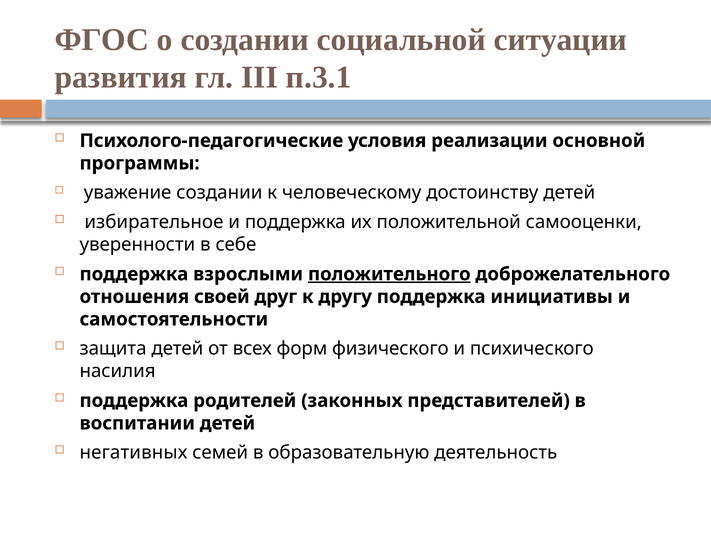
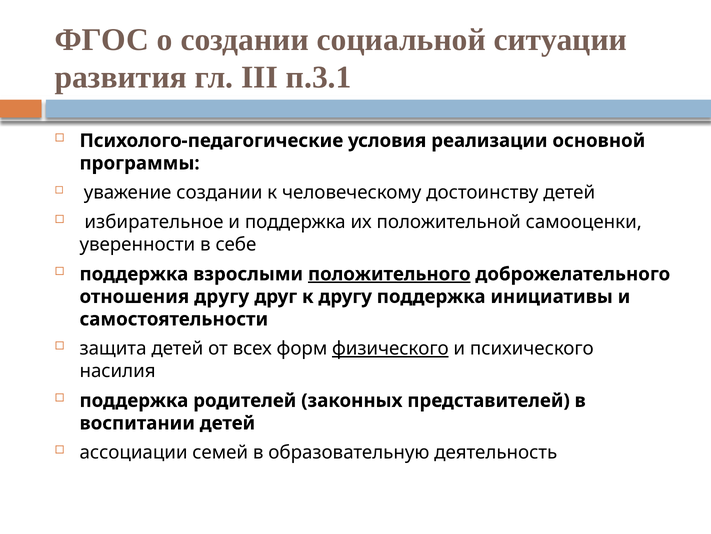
отношения своей: своей -> другу (222, 296)
физического underline: none -> present (390, 348)
негативных: негативных -> ассоциации (134, 452)
